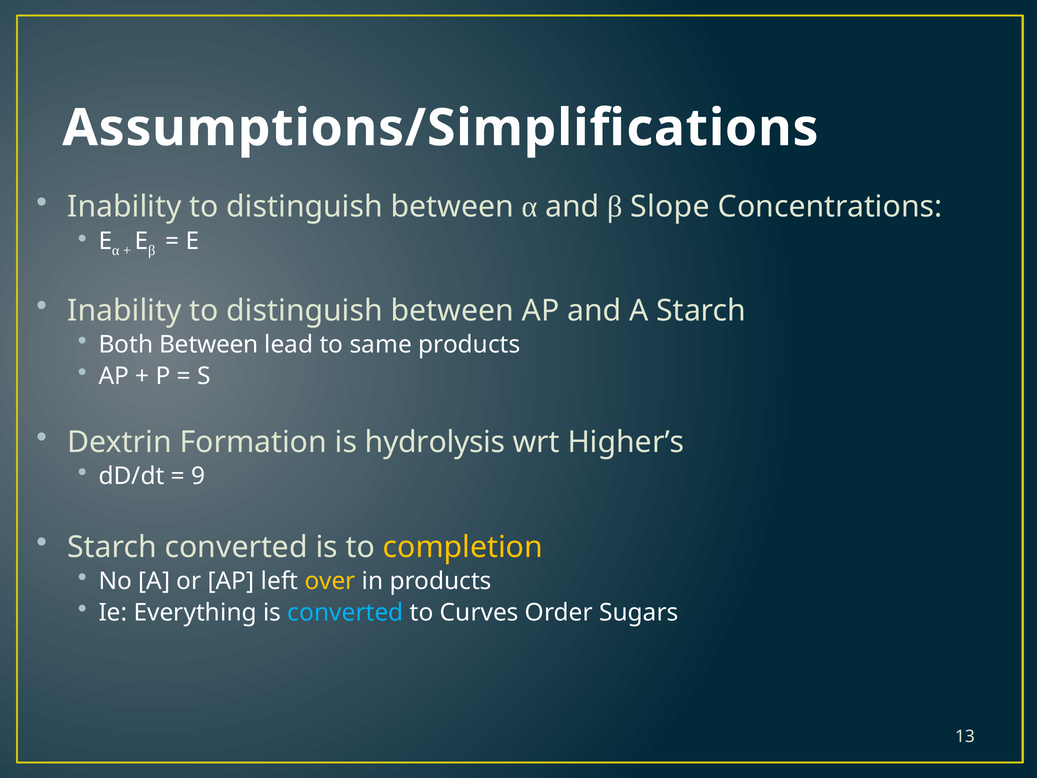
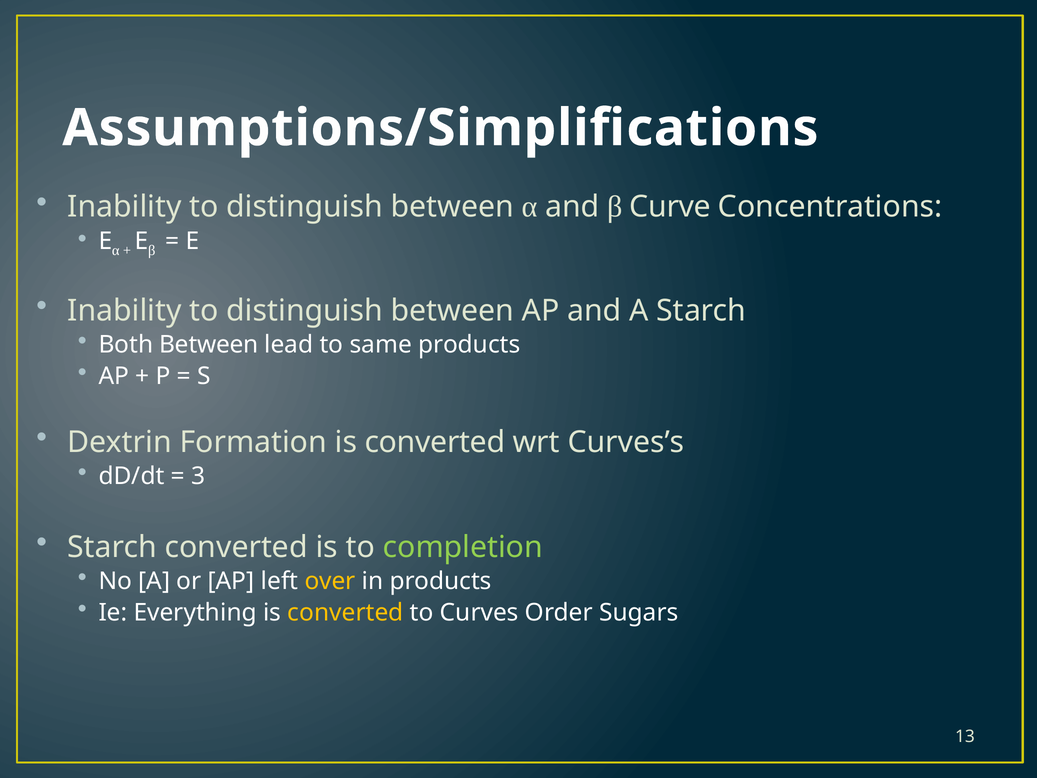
Slope: Slope -> Curve (670, 207)
Formation is hydrolysis: hydrolysis -> converted (435, 442)
Higher’s: Higher’s -> Curves’s (626, 442)
9: 9 -> 3 (198, 476)
completion colour: yellow -> light green (463, 547)
converted colour: light blue -> yellow (345, 613)
